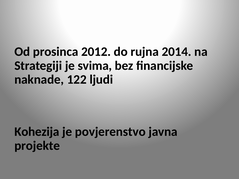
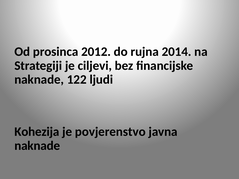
svima: svima -> ciljevi (95, 66)
projekte: projekte -> naknade (37, 146)
